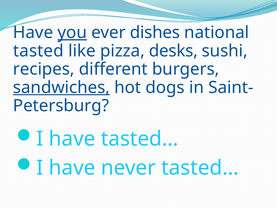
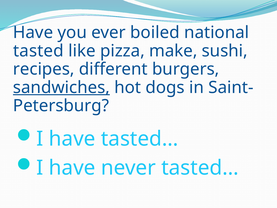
you underline: present -> none (72, 32)
dishes: dishes -> boiled (155, 32)
desks: desks -> make (173, 51)
